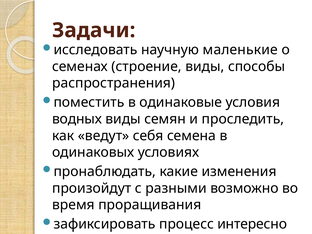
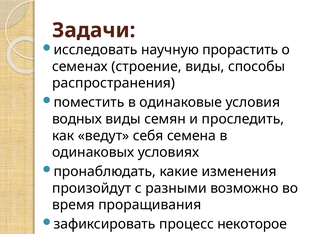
маленькие: маленькие -> прорастить (240, 50)
интересно: интересно -> некоторое (252, 224)
